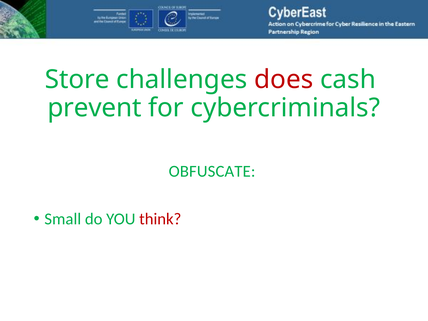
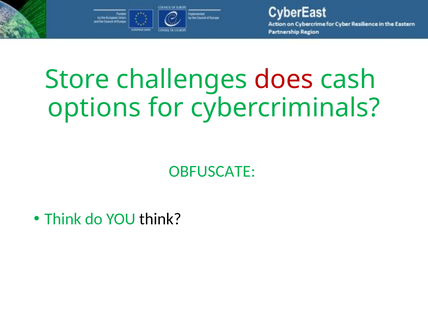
prevent: prevent -> options (94, 108)
Small: Small -> Think (63, 219)
think colour: red -> black (160, 219)
